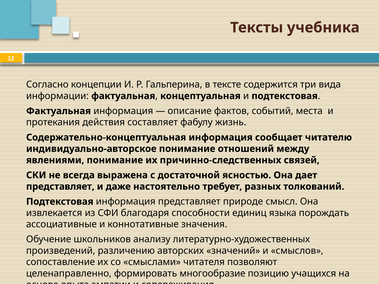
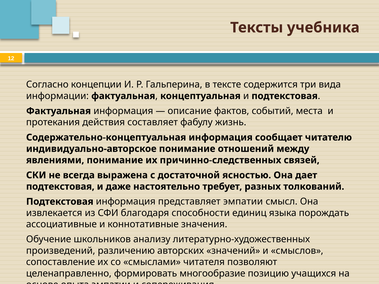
представляет: представляет -> подтекстовая (60, 187)
представляет природе: природе -> эмпатии (243, 202)
